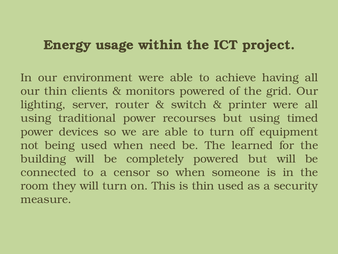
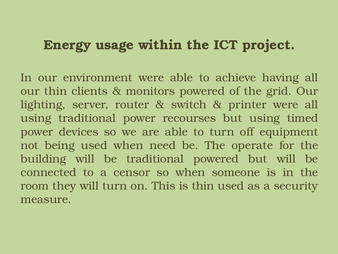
learned: learned -> operate (252, 145)
be completely: completely -> traditional (155, 159)
